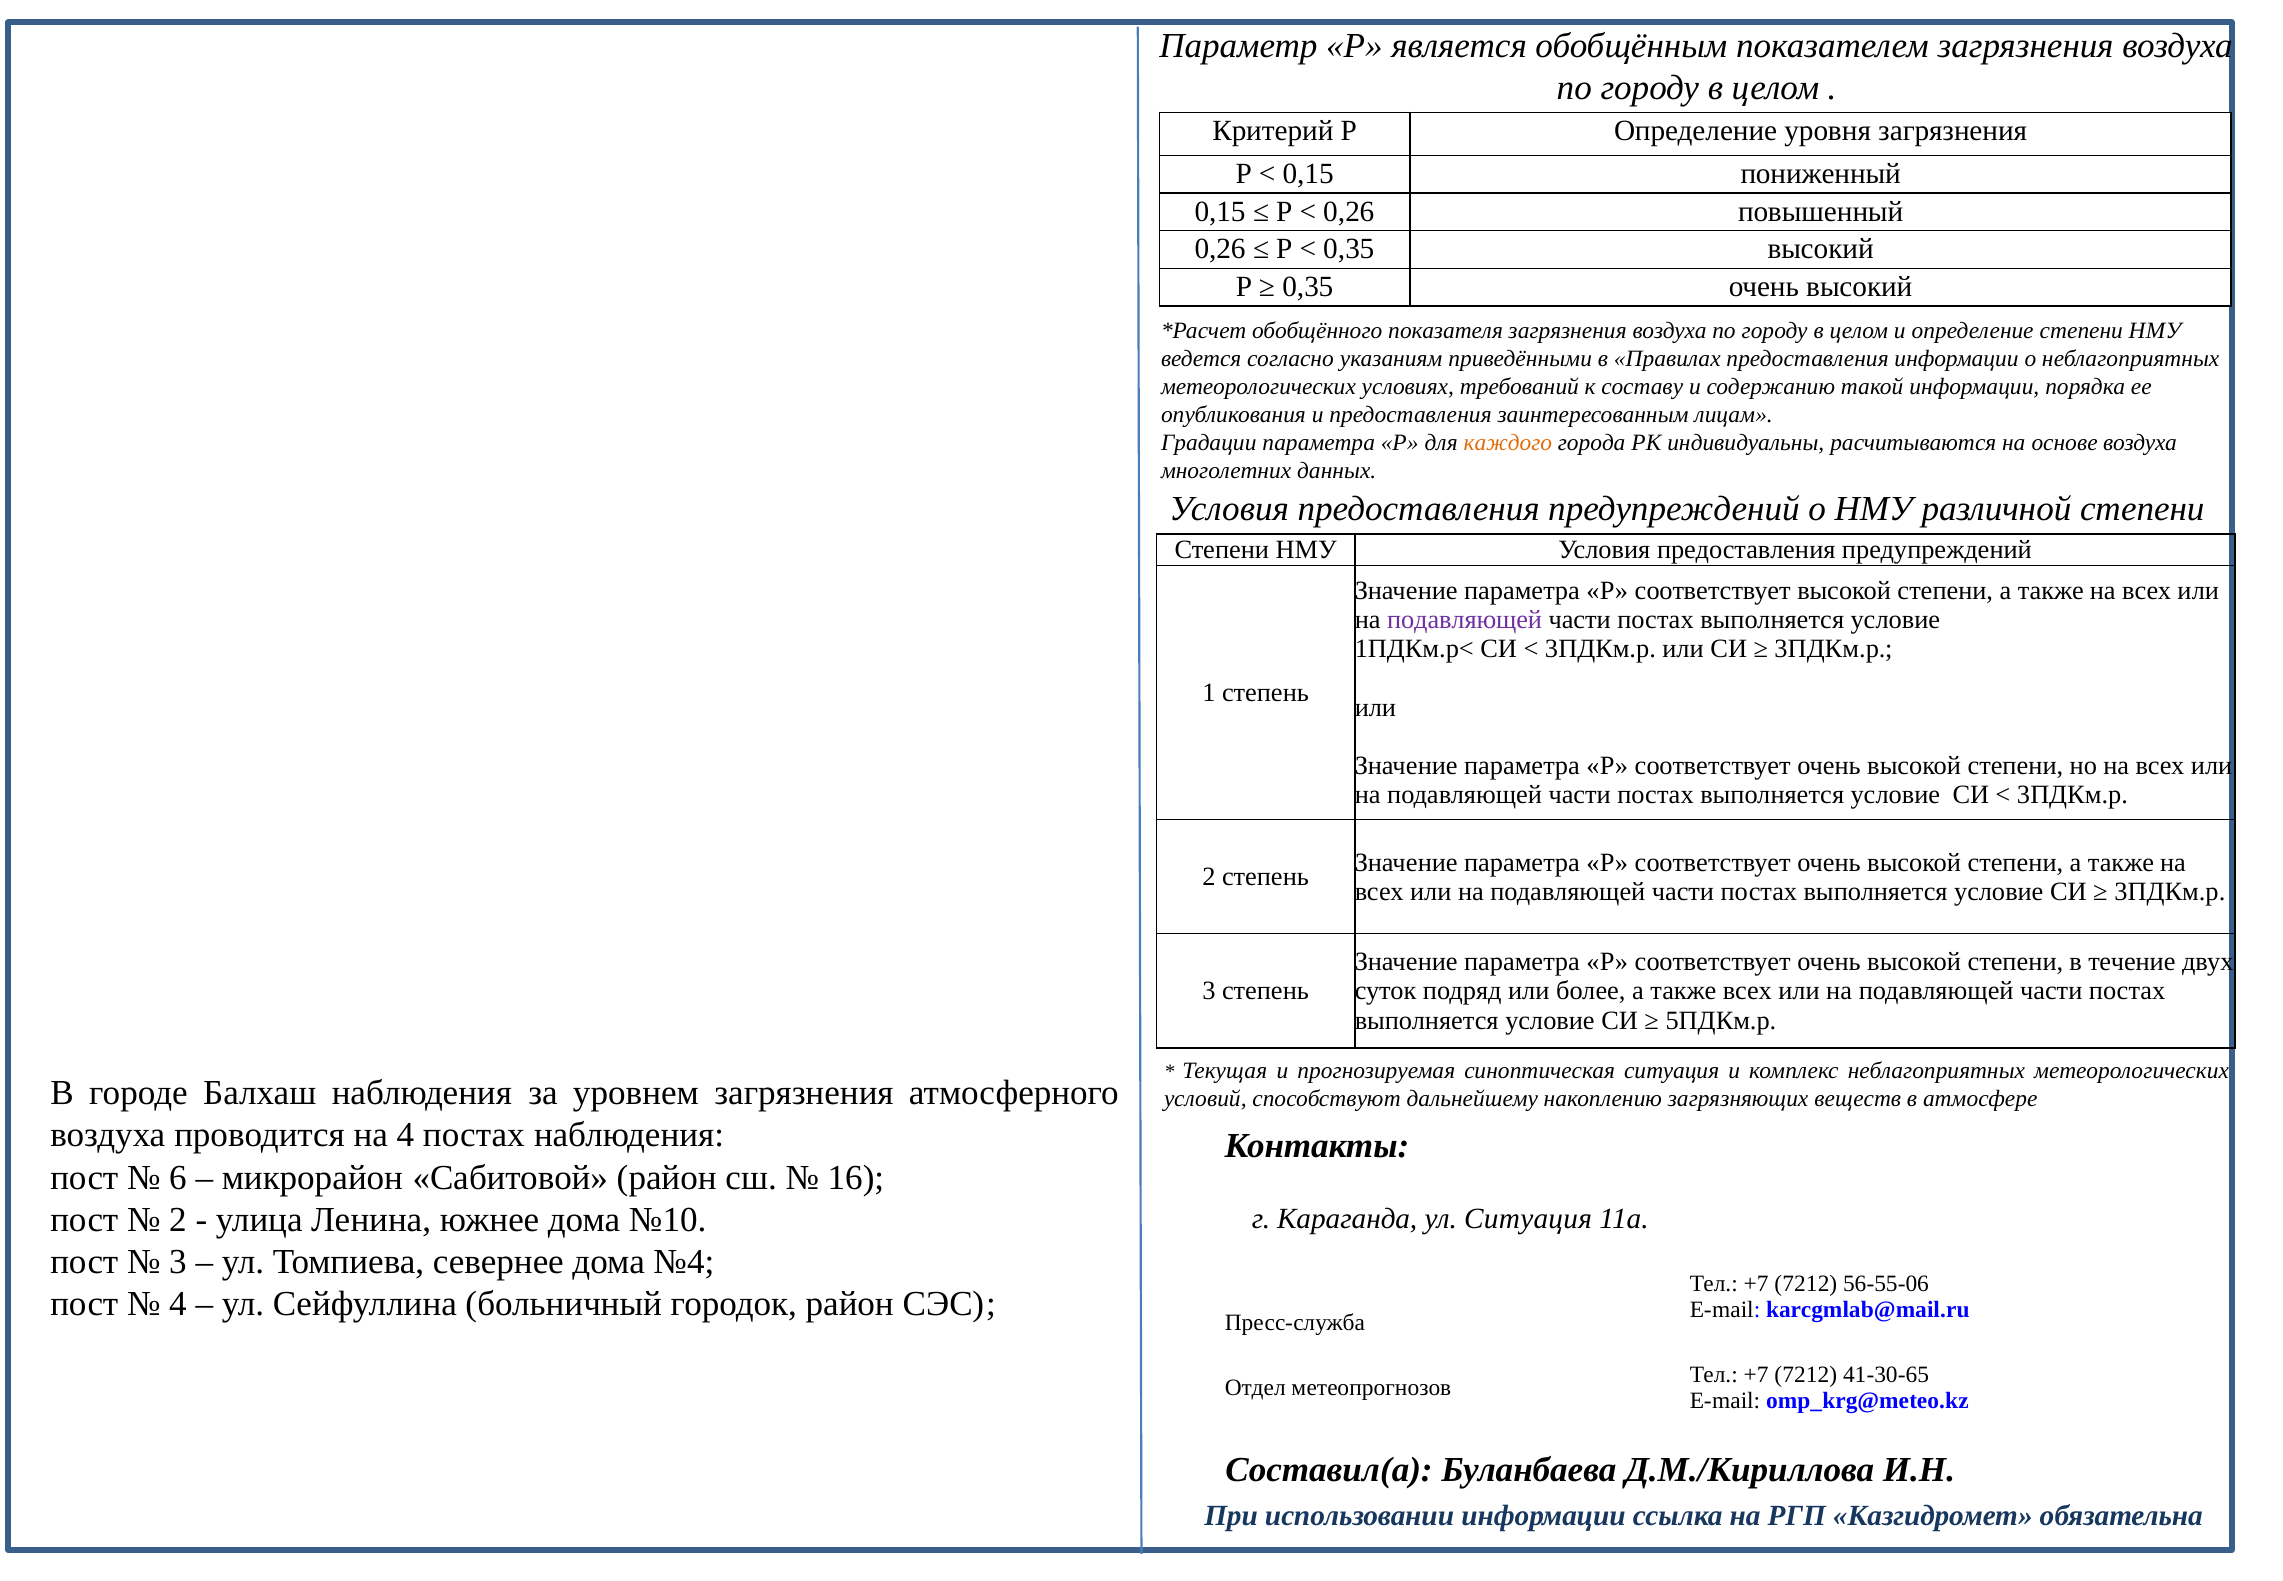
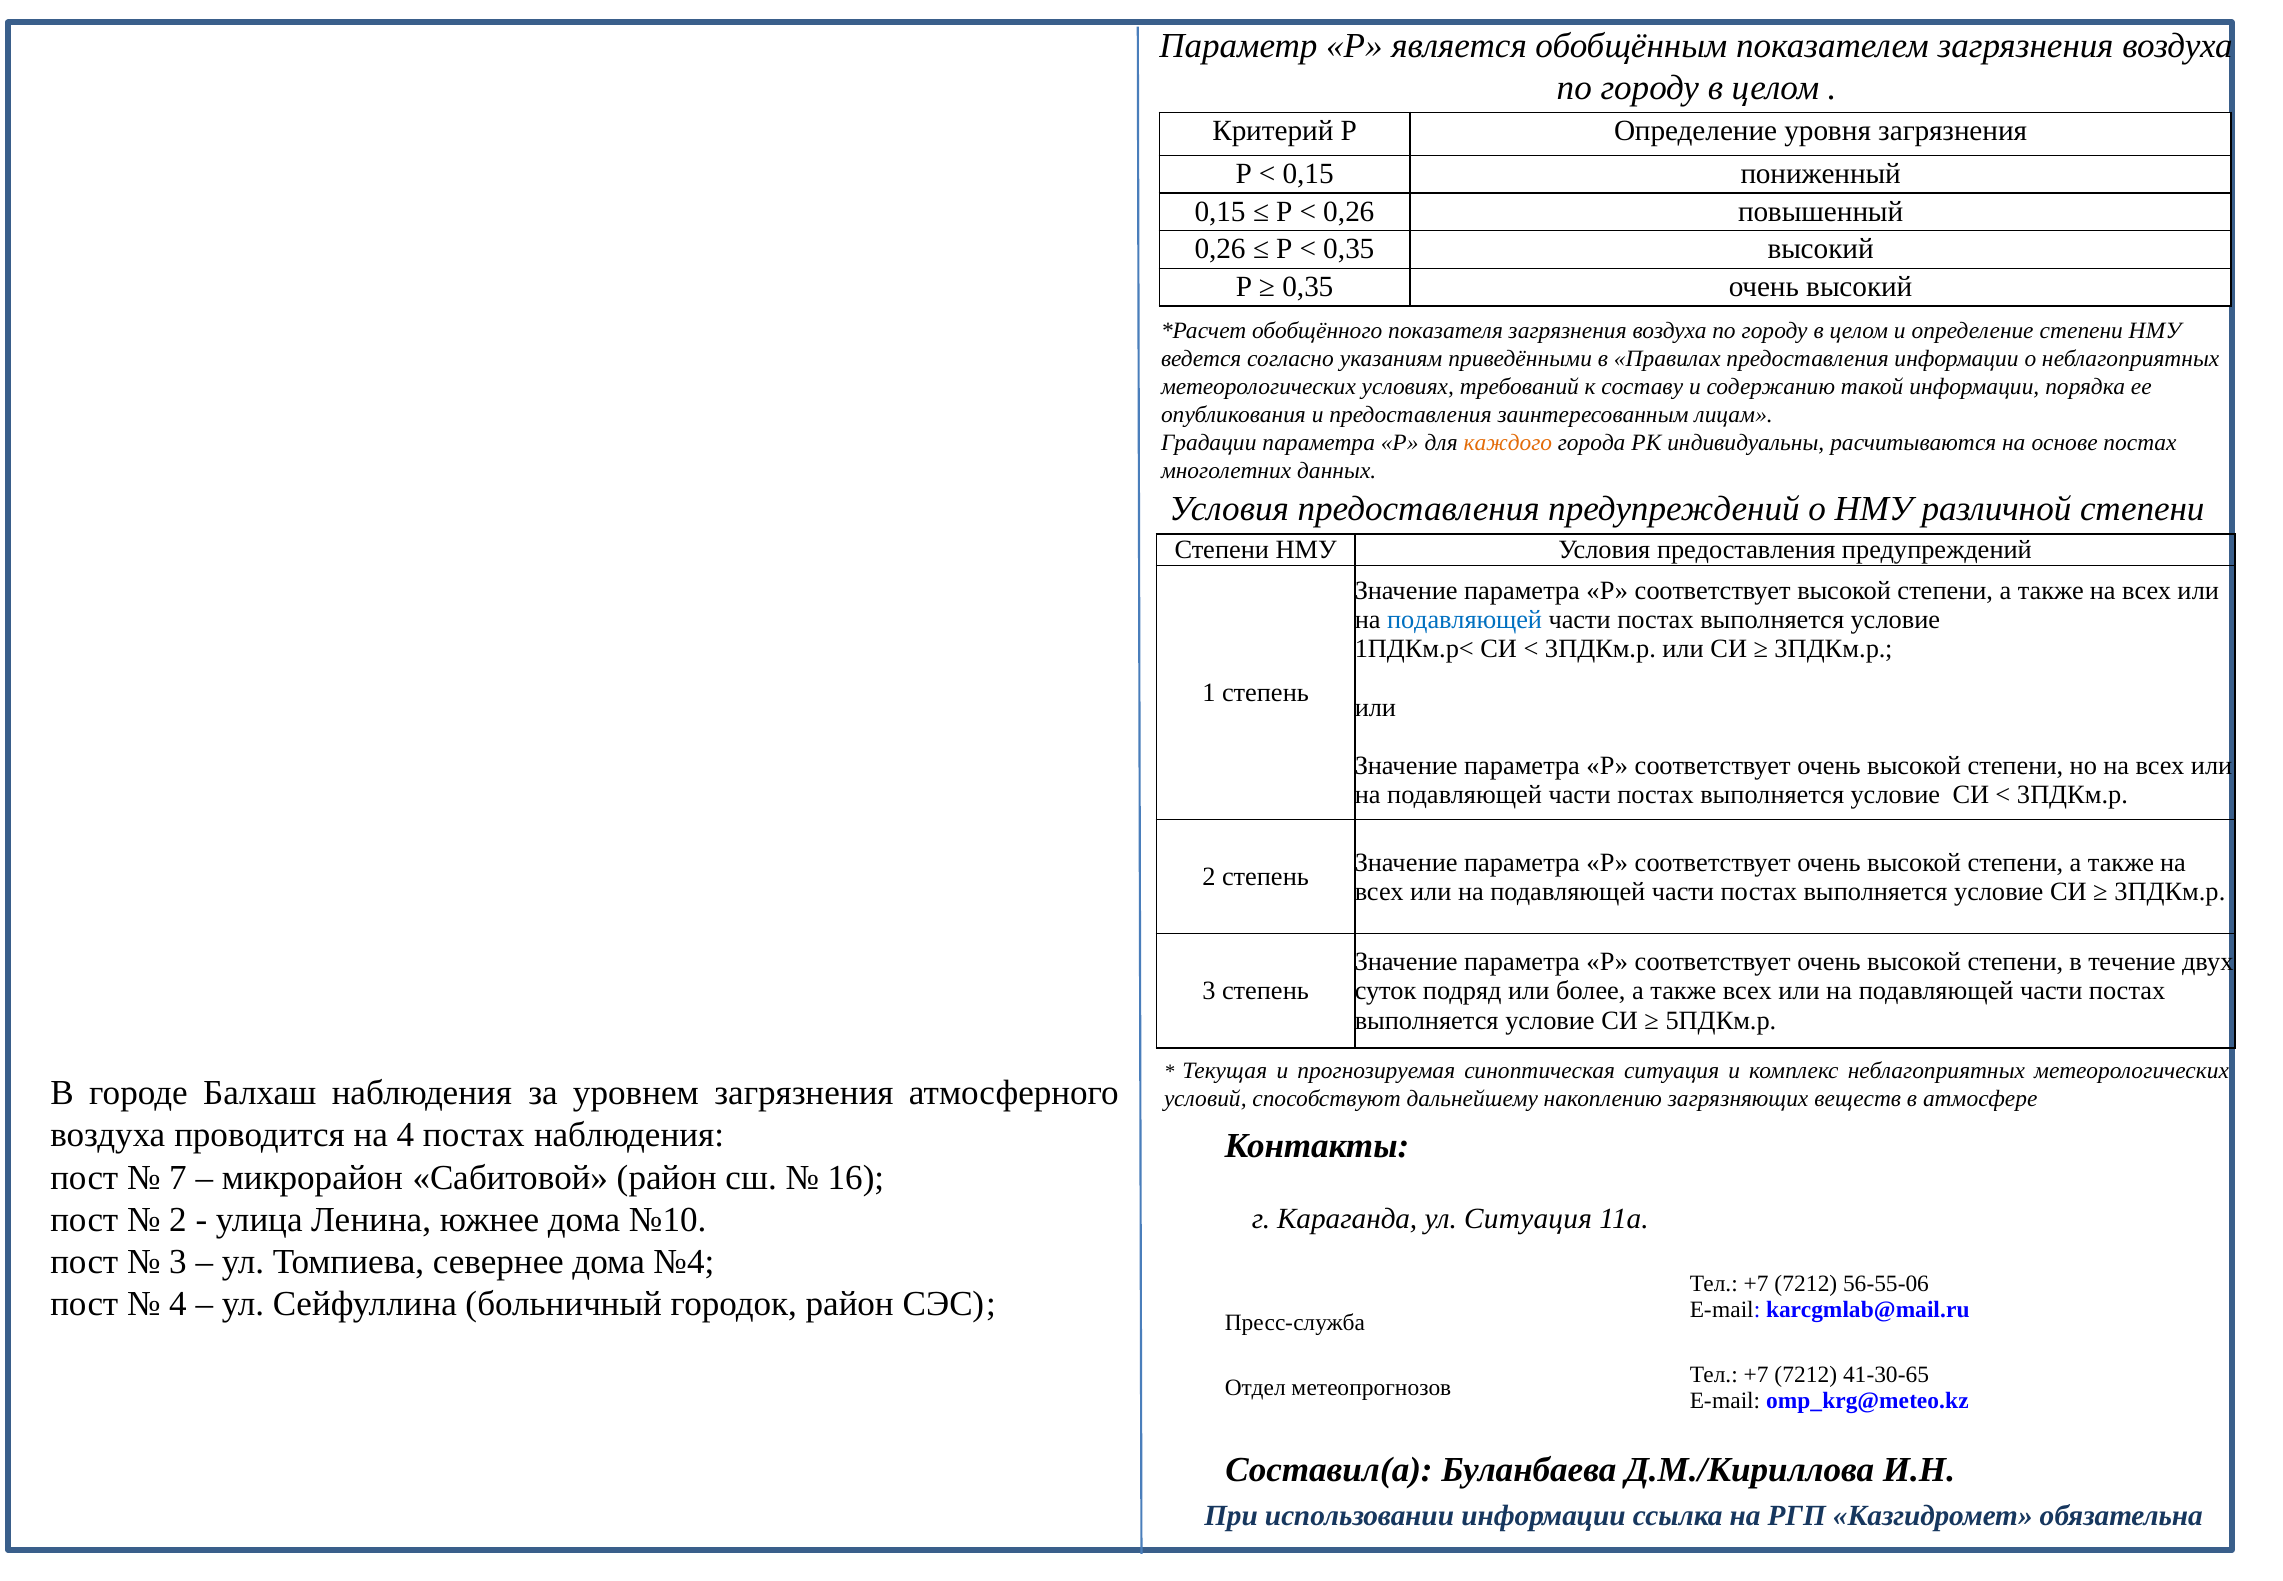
основе воздуха: воздуха -> постах (2140, 443)
подавляющей colour: purple -> blue (1465, 620)
6: 6 -> 7 (178, 1177)
